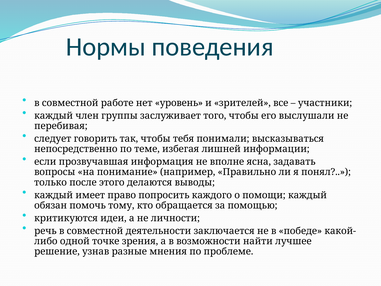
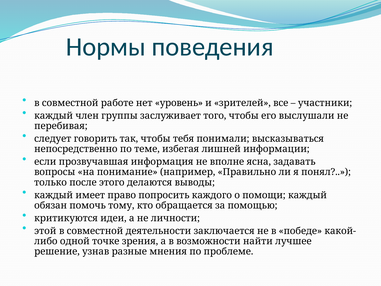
речь: речь -> этой (45, 231)
